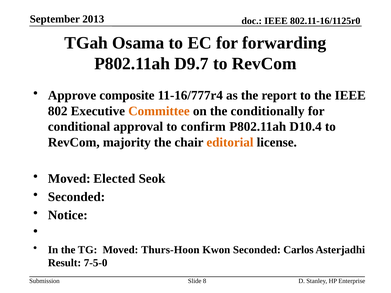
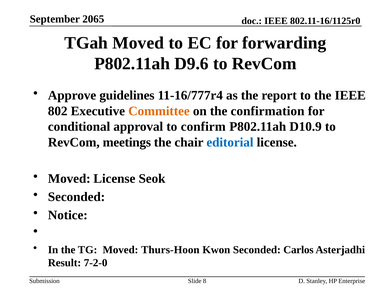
2013: 2013 -> 2065 (93, 19)
TGah Osama: Osama -> Moved (138, 43)
D9.7: D9.7 -> D9.6 (192, 64)
composite: composite -> guidelines (127, 95)
conditionally: conditionally -> confirmation (268, 111)
D10.4: D10.4 -> D10.9 (306, 127)
majority: majority -> meetings (127, 142)
editorial colour: orange -> blue (230, 142)
Moved Elected: Elected -> License (114, 179)
7-5-0: 7-5-0 -> 7-2-0 (96, 263)
